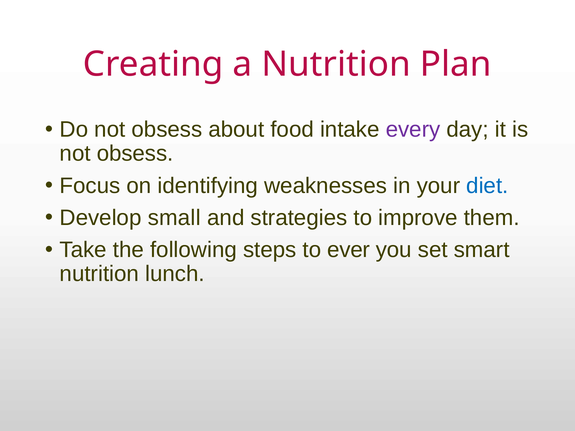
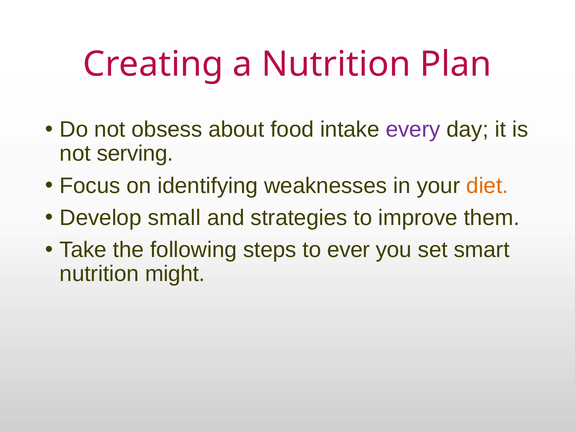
obsess: obsess -> serving (135, 154)
diet colour: blue -> orange (487, 186)
lunch: lunch -> might (175, 274)
